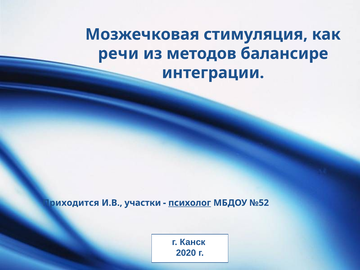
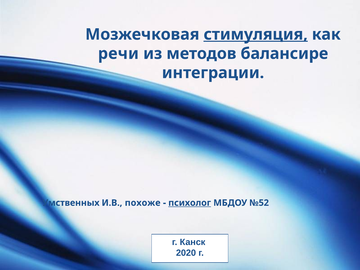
стимуляция underline: none -> present (256, 34)
Приходится: Приходится -> Умственных (71, 203)
участки: участки -> похоже (143, 203)
